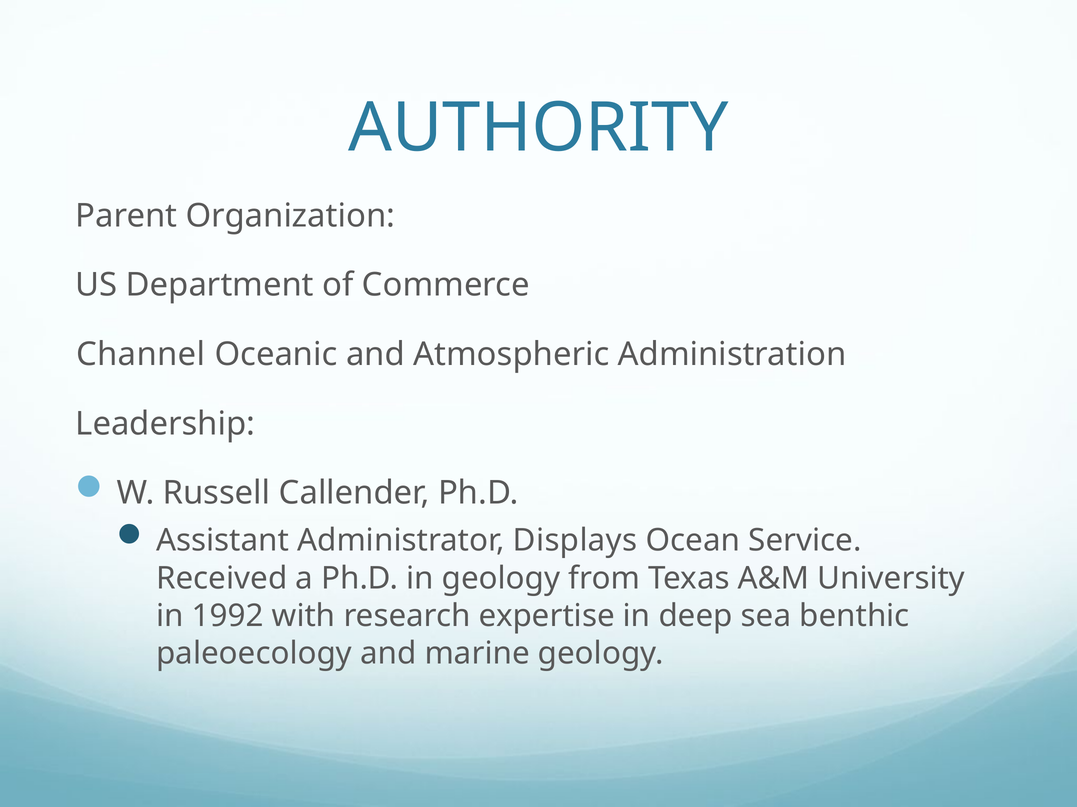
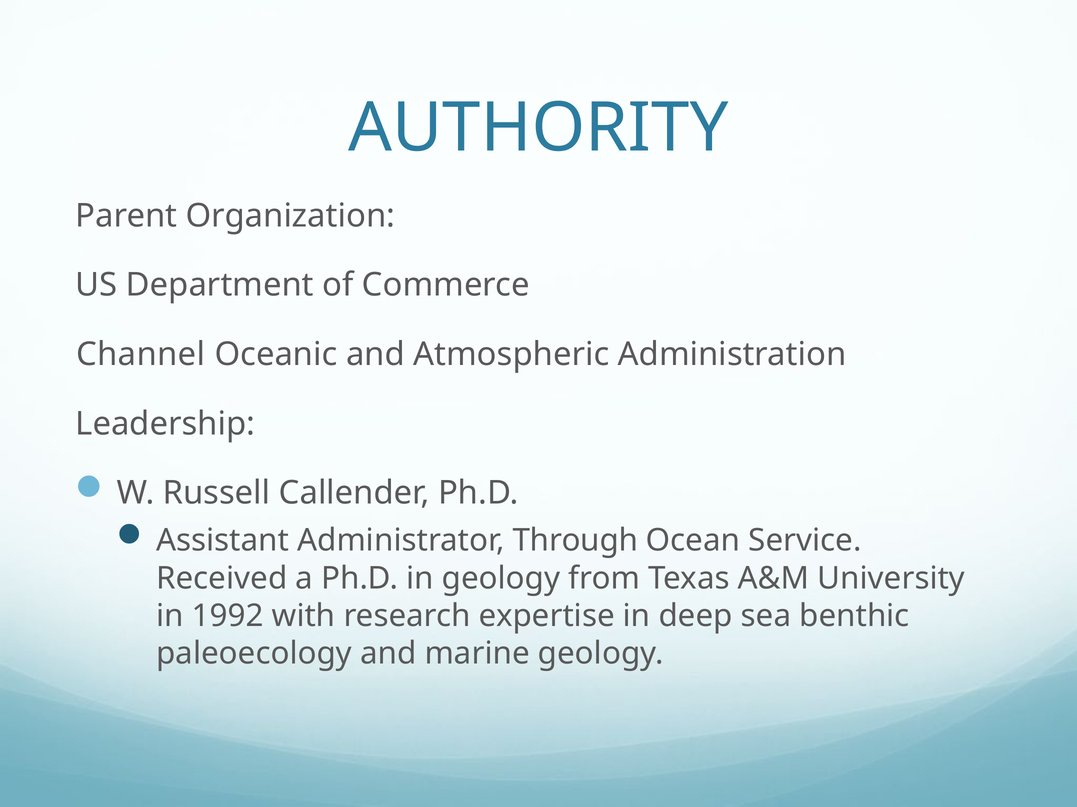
Displays: Displays -> Through (575, 541)
